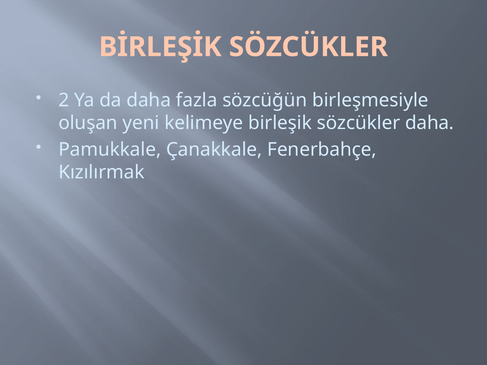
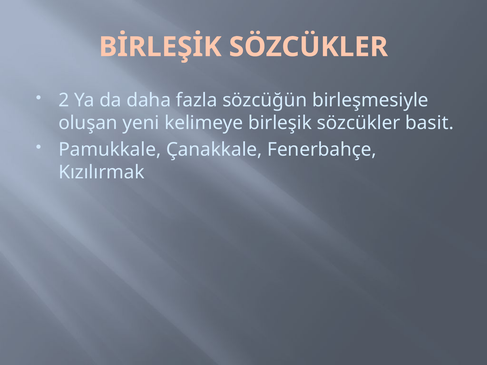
sözcükler daha: daha -> basit (429, 123)
